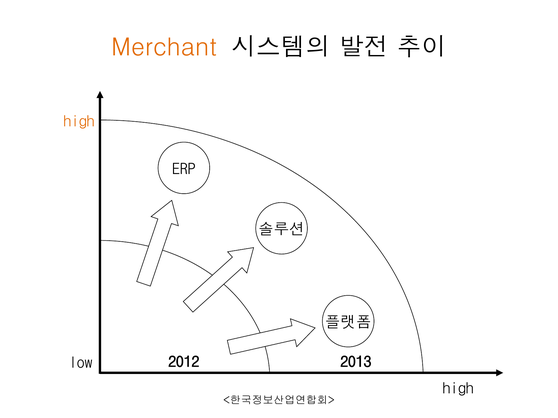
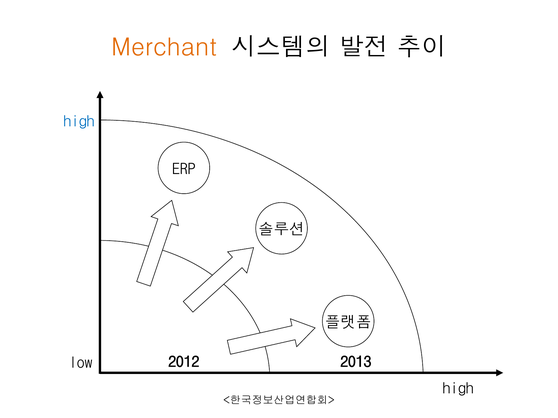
high colour: orange -> blue (79, 121)
